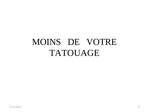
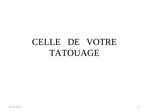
MOINS: MOINS -> CELLE (46, 42)
